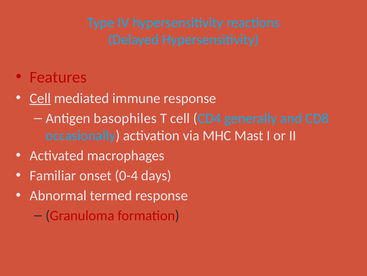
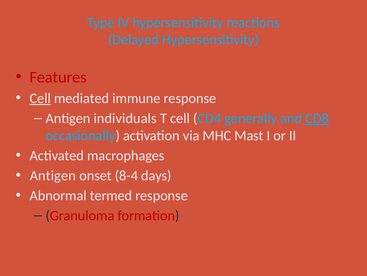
basophiles: basophiles -> individuals (125, 118)
CD8 underline: none -> present (317, 118)
Familiar: Familiar -> Antigen (53, 175)
0-4: 0-4 -> 8-4 (126, 175)
